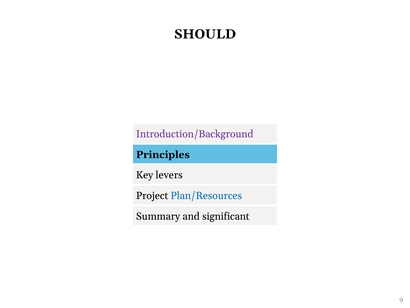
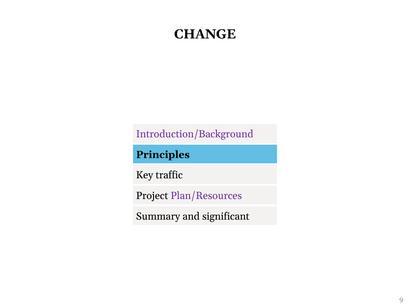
SHOULD: SHOULD -> CHANGE (205, 34)
levers: levers -> traffic (169, 175)
Plan/Resources colour: blue -> purple (206, 195)
